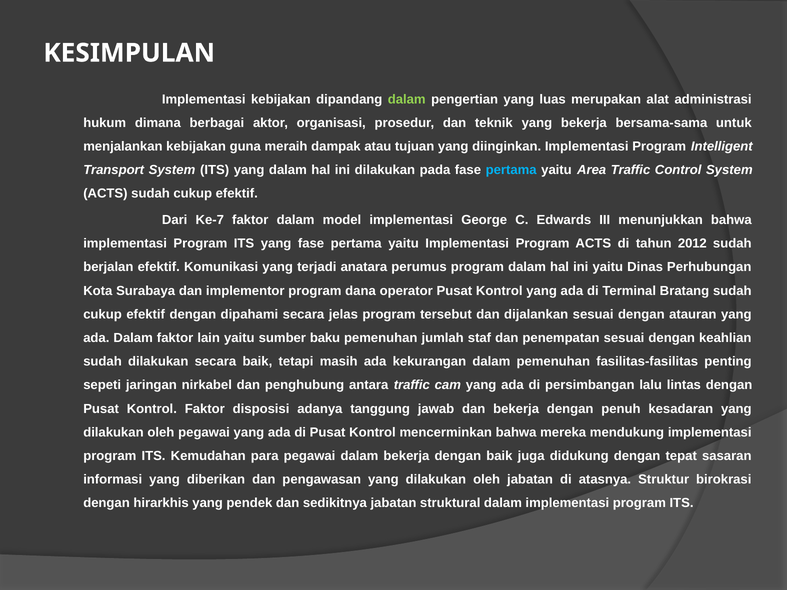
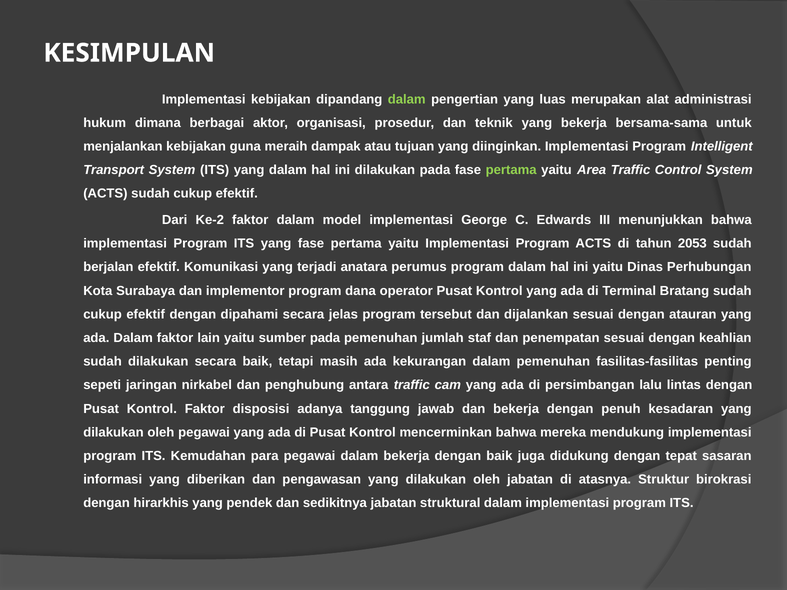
pertama colour: light blue -> light green (511, 170)
Ke-7: Ke-7 -> Ke-2 (210, 220)
2012: 2012 -> 2053 (692, 244)
sumber baku: baku -> pada (325, 338)
